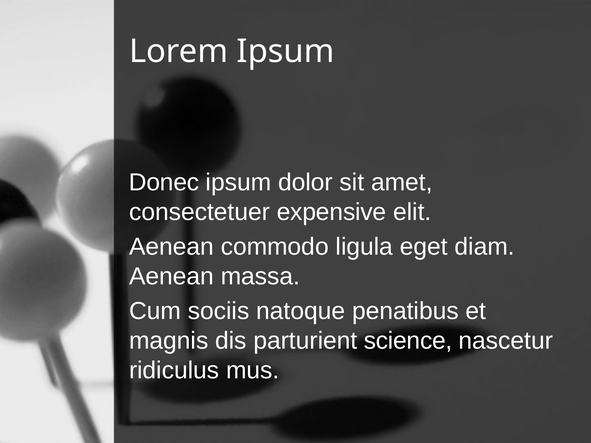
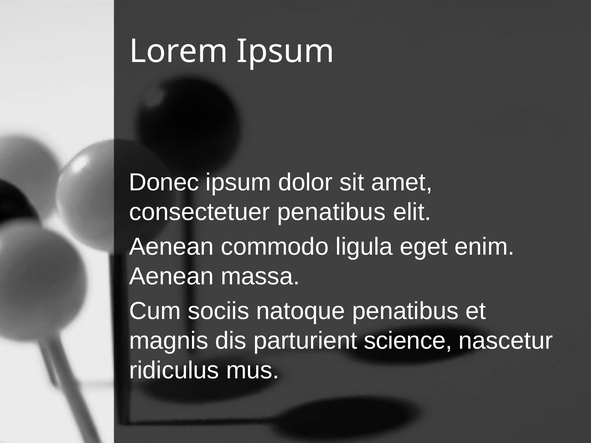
consectetuer expensive: expensive -> penatibus (331, 212)
diam: diam -> enim (485, 247)
